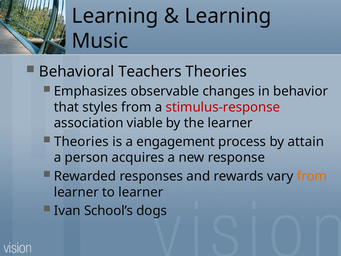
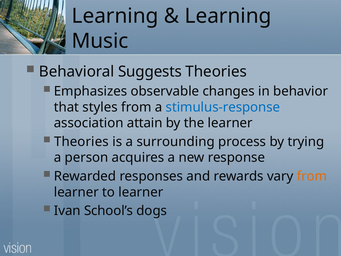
Teachers: Teachers -> Suggests (150, 72)
stimulus-response colour: red -> blue (223, 107)
viable: viable -> attain (145, 123)
engagement: engagement -> surrounding (176, 142)
attain: attain -> trying (306, 142)
